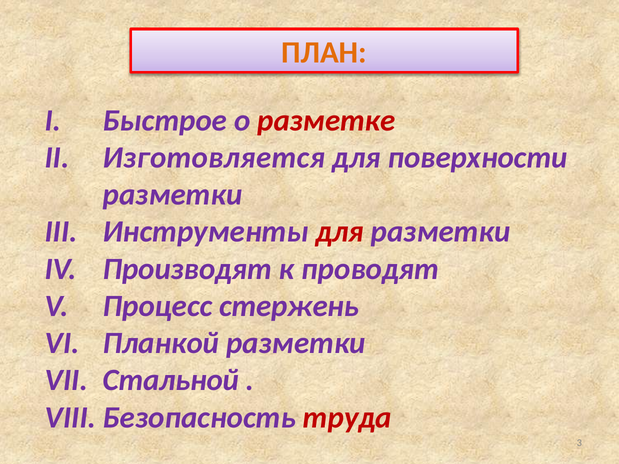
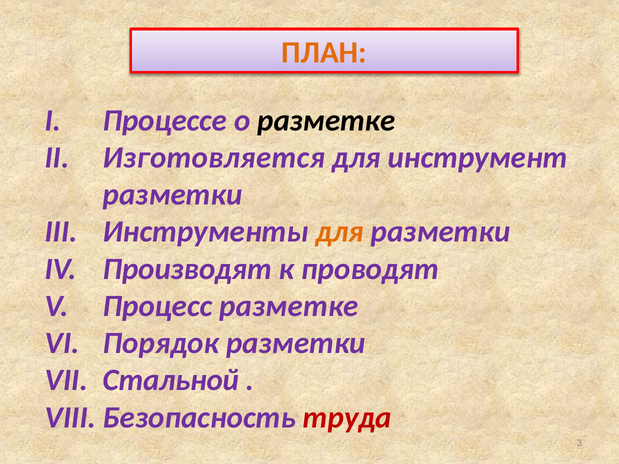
Быстрое: Быстрое -> Процессе (165, 120)
разметке colour: red -> black (326, 120)
поверхности: поверхности -> инструмент (478, 158)
для colour: red -> orange (340, 232)
Процесс стержень: стержень -> разметке (289, 306)
Планкой: Планкой -> Порядок (161, 343)
